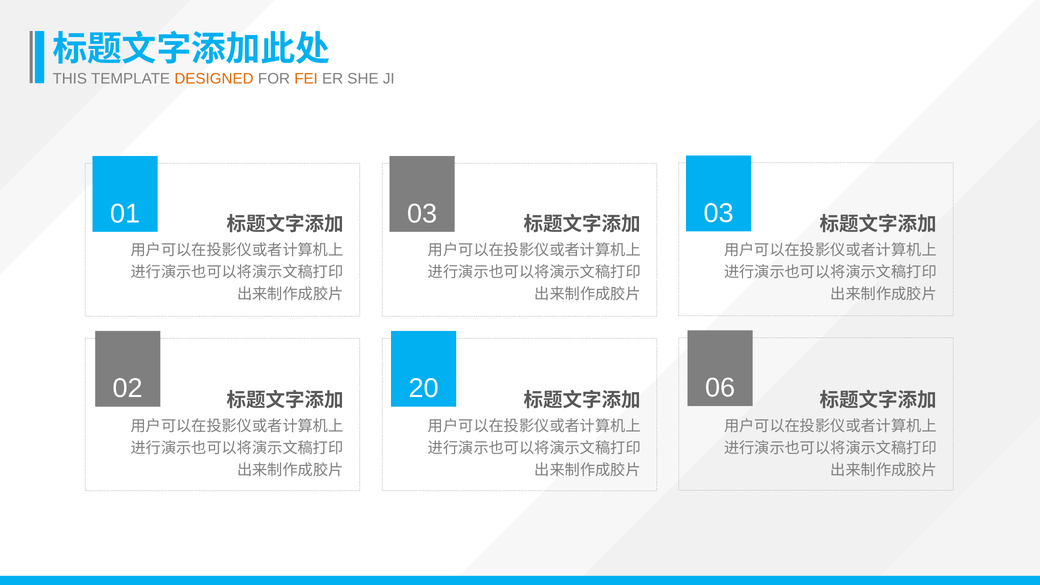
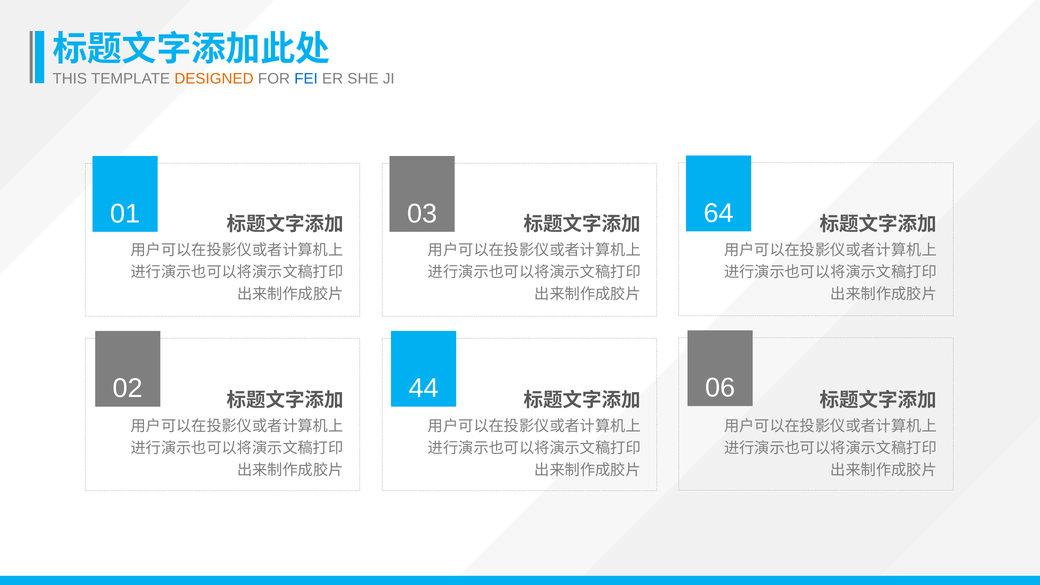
FEI colour: orange -> blue (306, 79)
01 03: 03 -> 64 (719, 213)
20: 20 -> 44 (424, 388)
